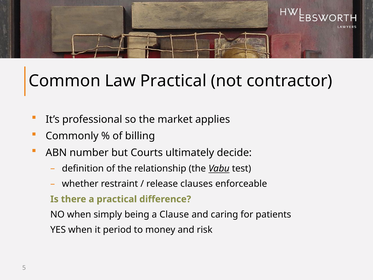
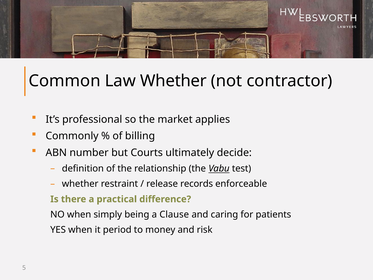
Law Practical: Practical -> Whether (173, 81)
clauses: clauses -> records (197, 184)
